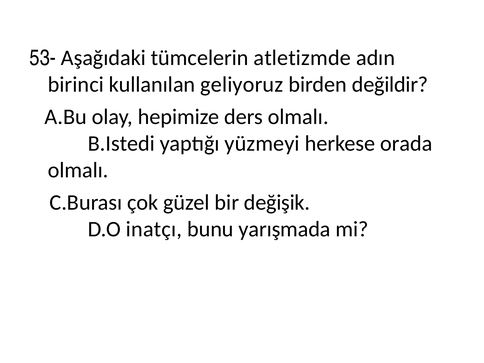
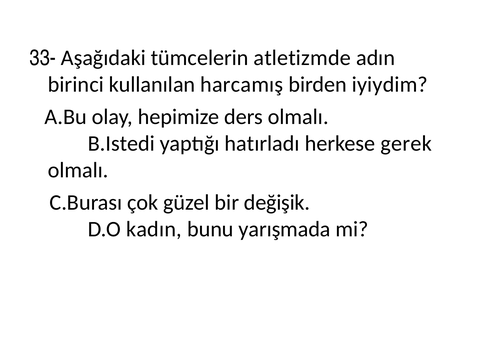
53-: 53- -> 33- (43, 58)
geliyoruz: geliyoruz -> harcamış (242, 84)
değildir: değildir -> iyiydim (390, 84)
yüzmeyi: yüzmeyi -> hatırladı (262, 144)
orada: orada -> gerek (406, 144)
inatçı: inatçı -> kadın (154, 229)
